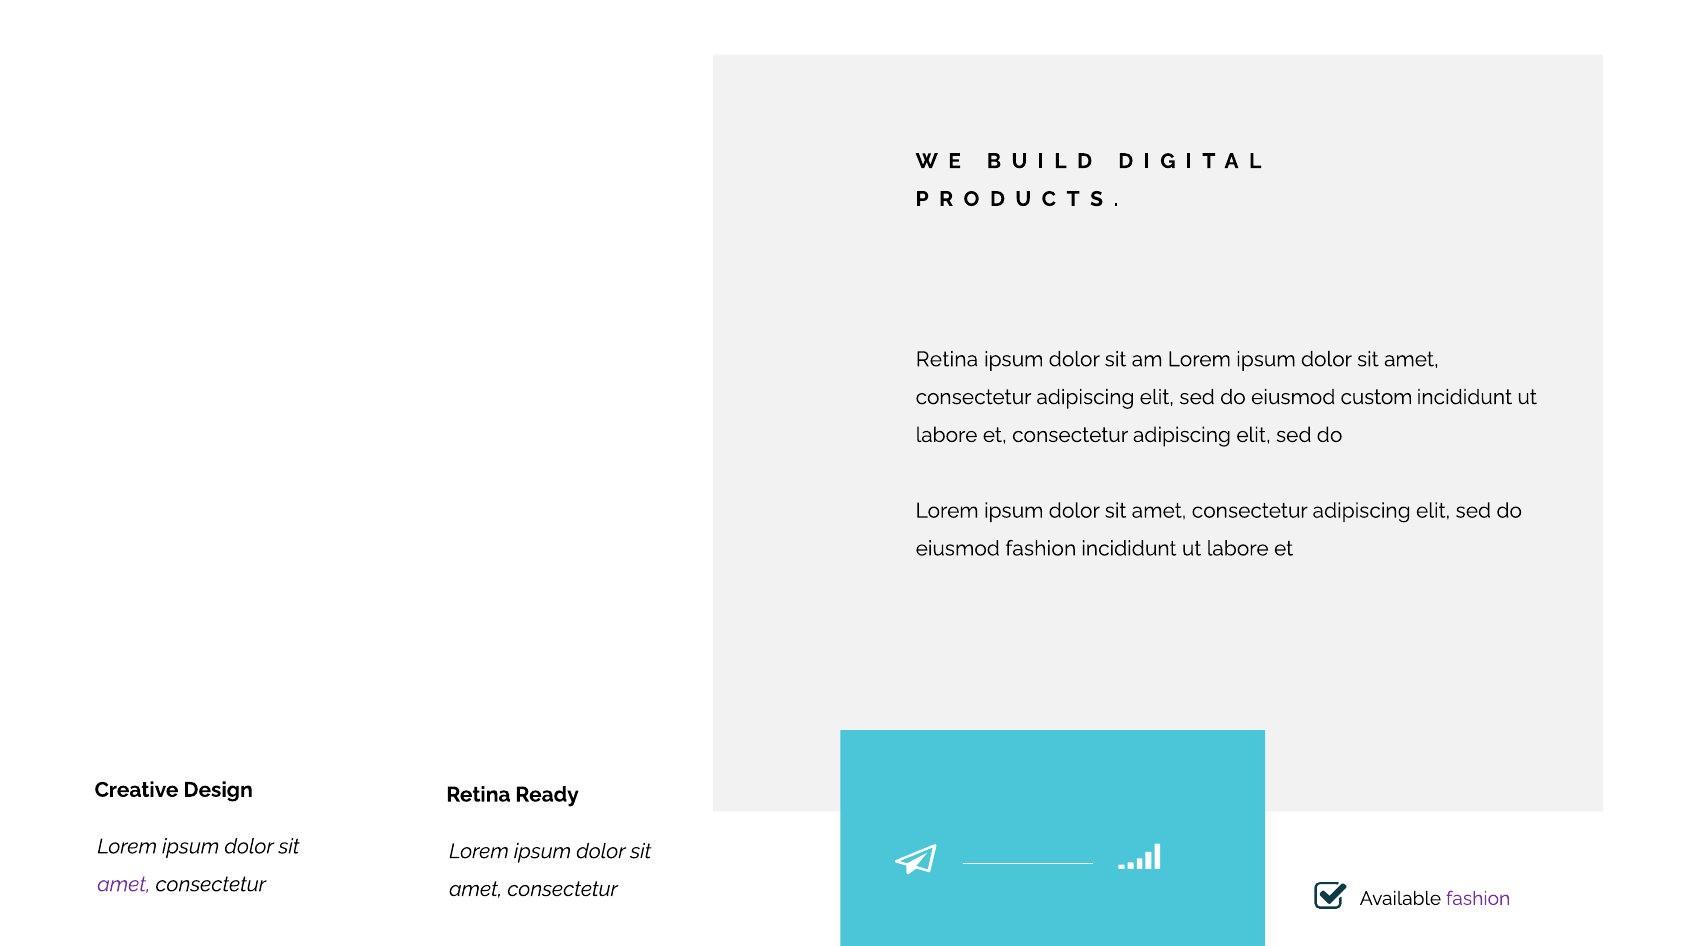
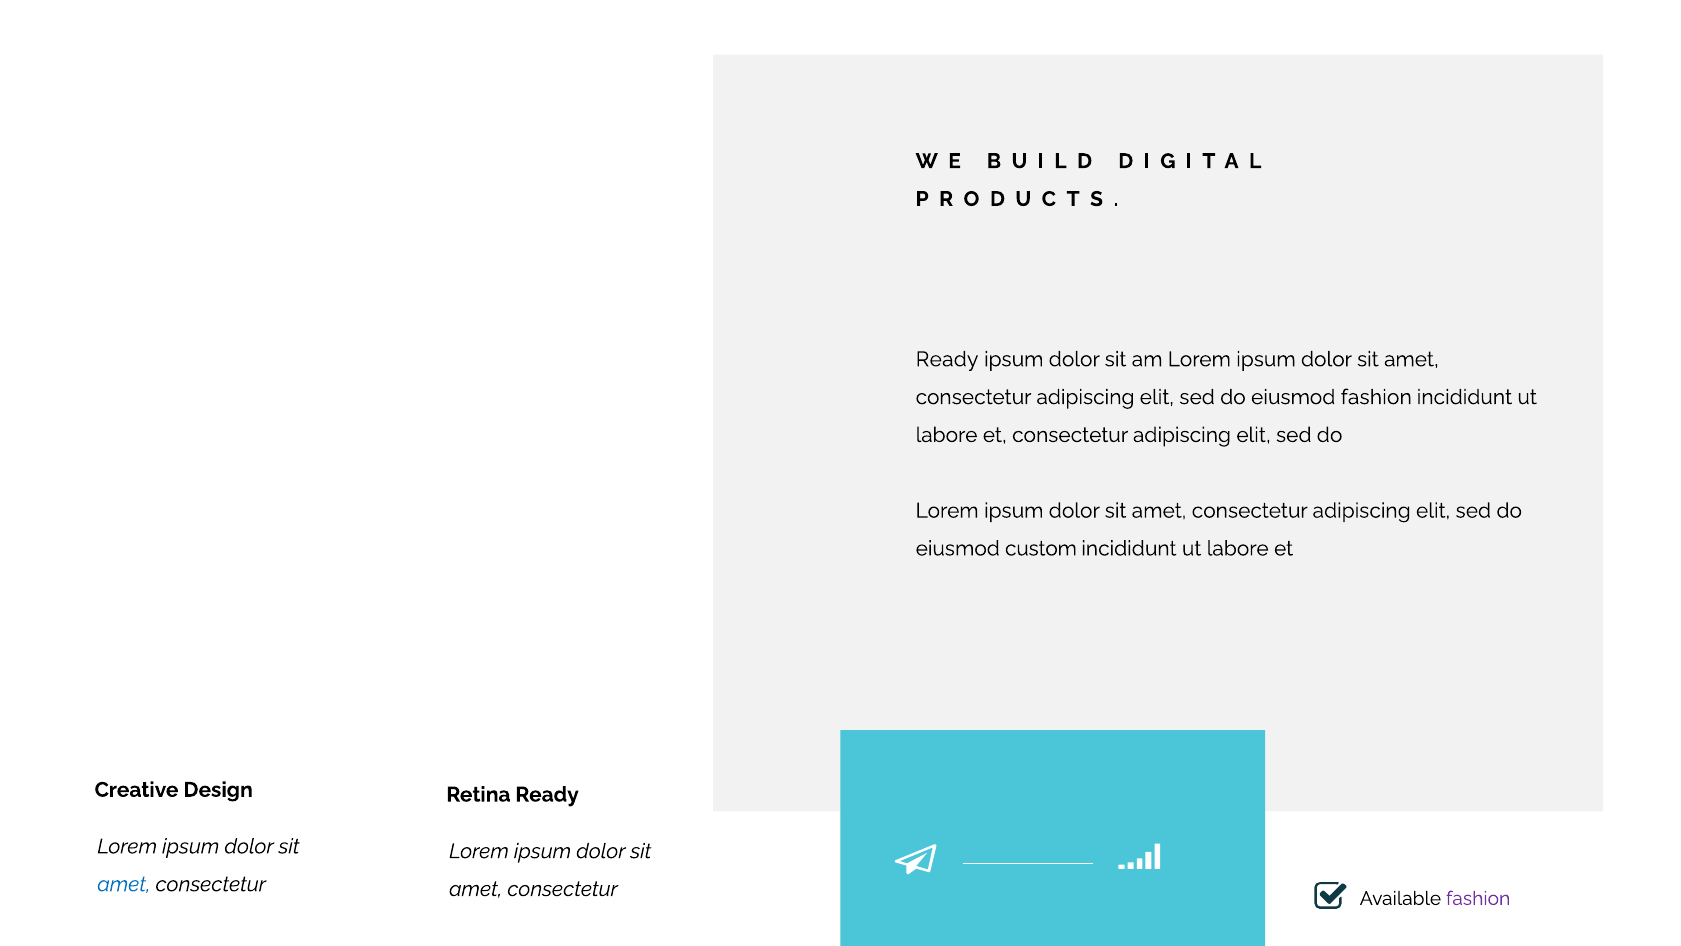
Retina: Retina -> Ready (947, 359)
eiusmod custom: custom -> fashion (1376, 397)
eiusmod fashion: fashion -> custom (1041, 548)
amet colour: purple -> blue (124, 884)
